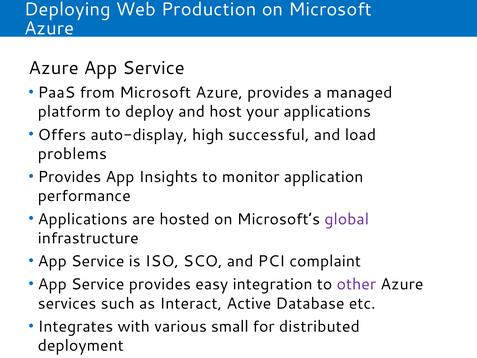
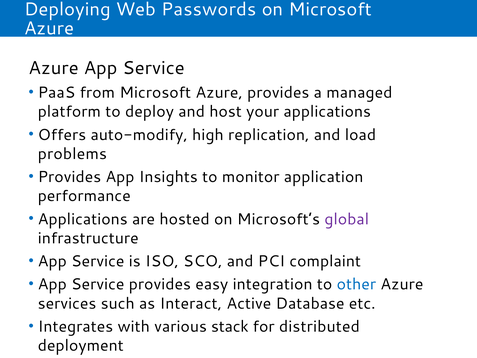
Production: Production -> Passwords (209, 9)
auto-display: auto-display -> auto-modify (139, 135)
successful: successful -> replication (269, 135)
other colour: purple -> blue (356, 284)
small: small -> stack (230, 326)
